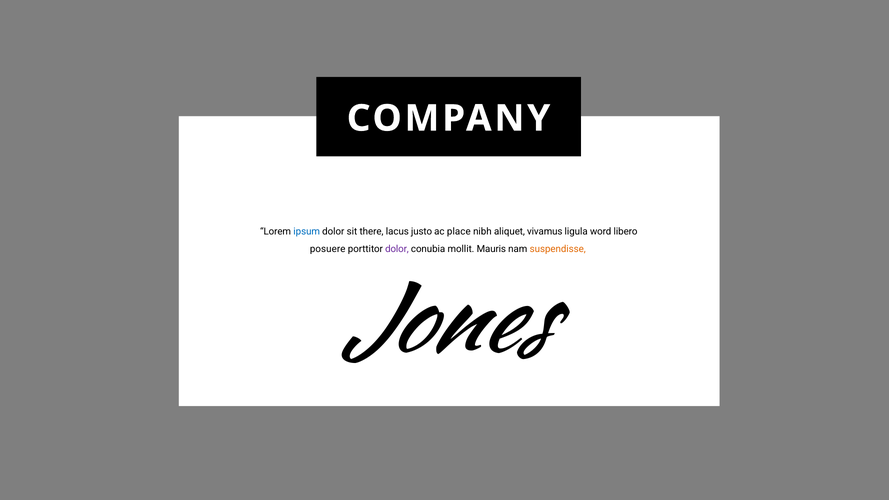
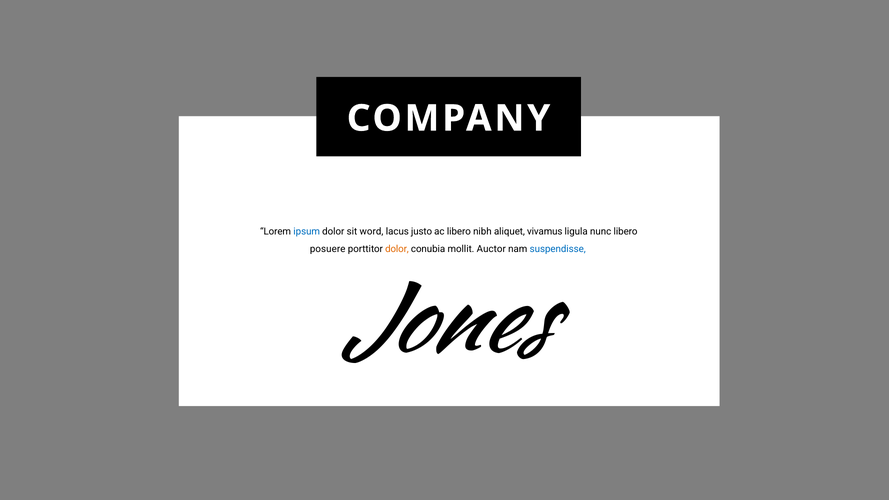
there: there -> word (371, 231)
ac place: place -> libero (459, 231)
word: word -> nunc (601, 231)
dolor colour: purple -> orange (397, 249)
Mauris: Mauris -> Auctor (491, 249)
suspendisse colour: orange -> blue (558, 249)
